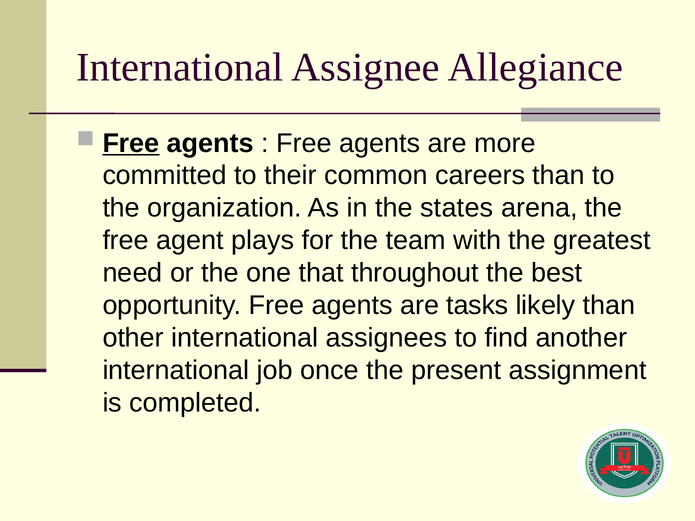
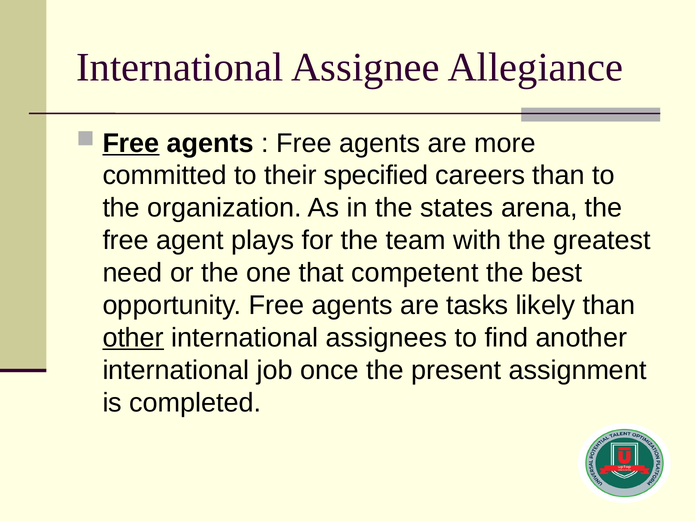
common: common -> specified (376, 176)
throughout: throughout -> competent (415, 273)
other underline: none -> present (133, 338)
